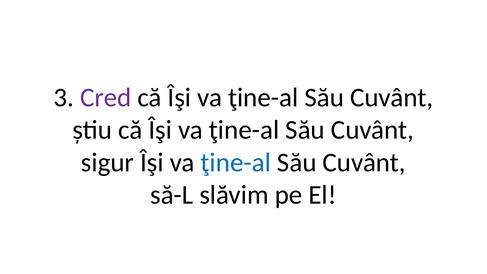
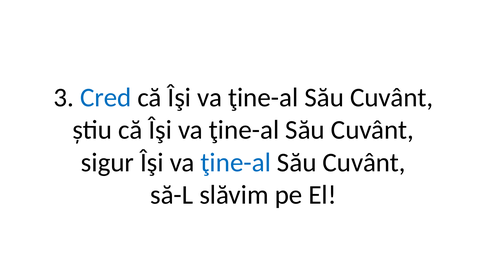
Cred colour: purple -> blue (106, 97)
